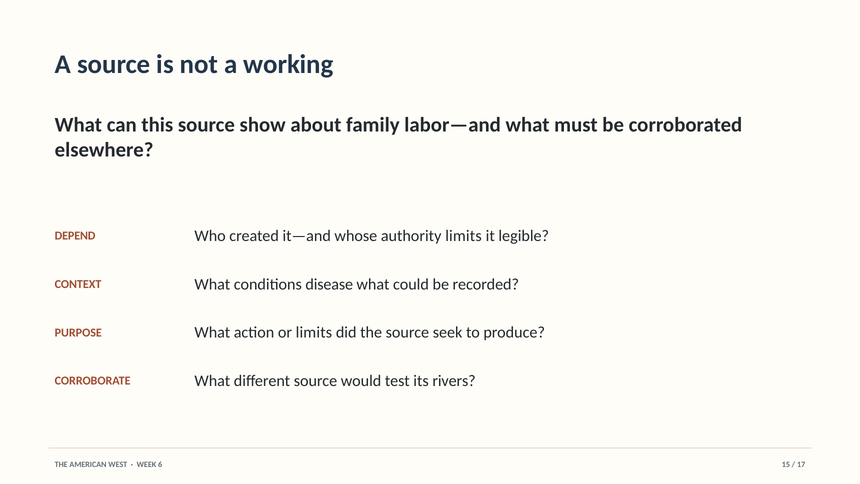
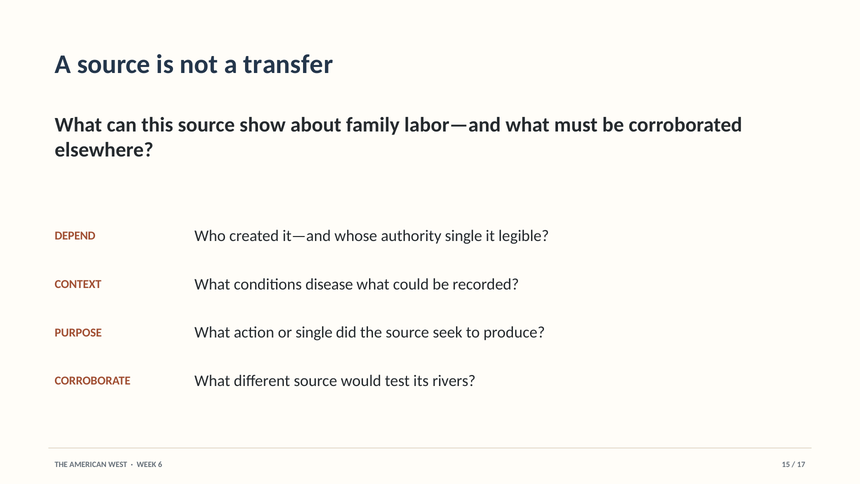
working: working -> transfer (288, 64)
authority limits: limits -> single (464, 236)
or limits: limits -> single (314, 332)
